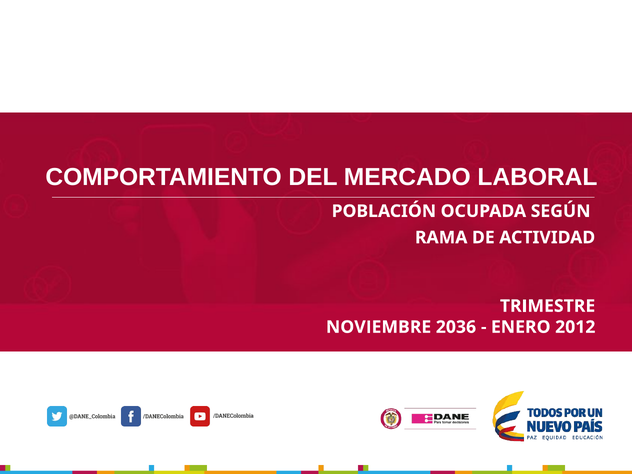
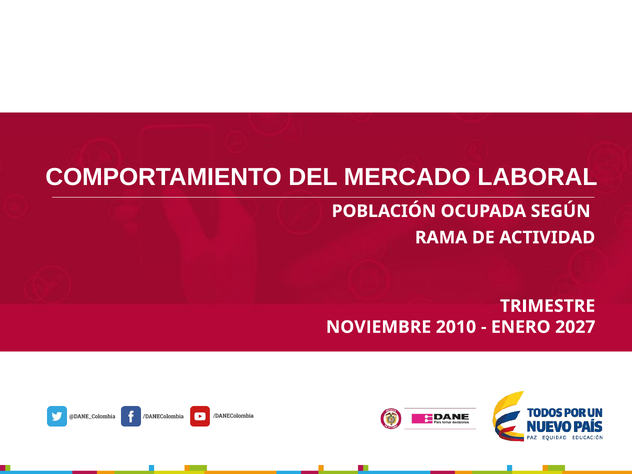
2036: 2036 -> 2010 (456, 327)
2012: 2012 -> 2027 (575, 327)
